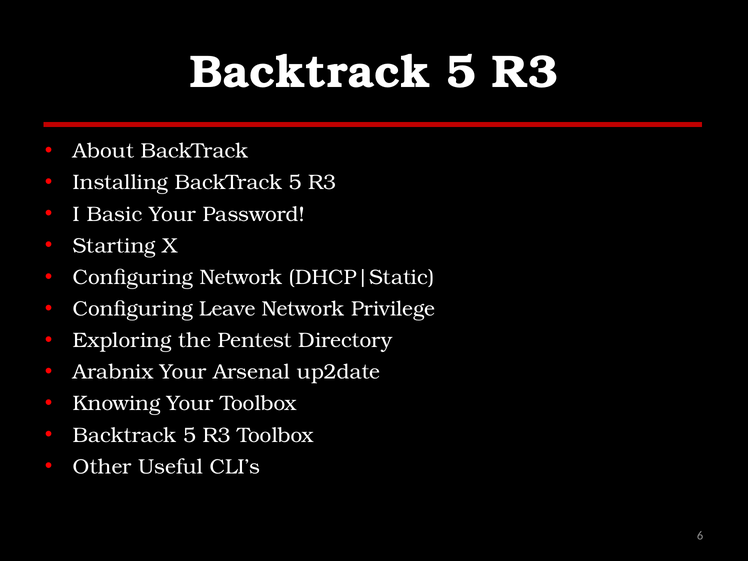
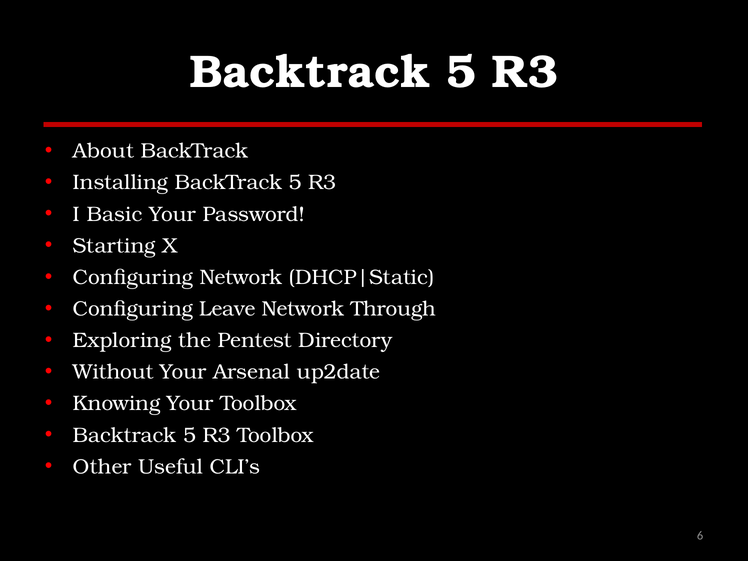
Privilege: Privilege -> Through (393, 309)
Arabnix: Arabnix -> Without (113, 372)
